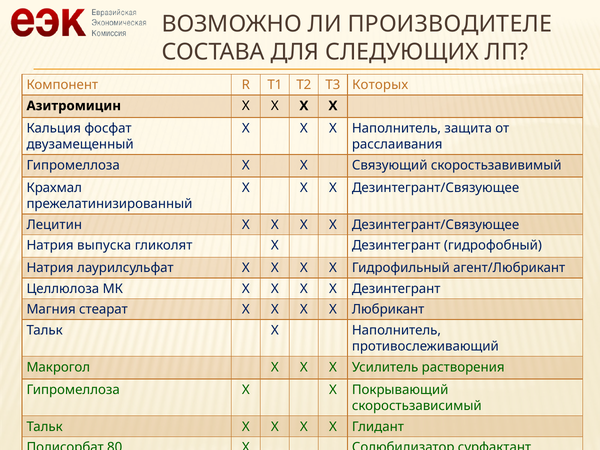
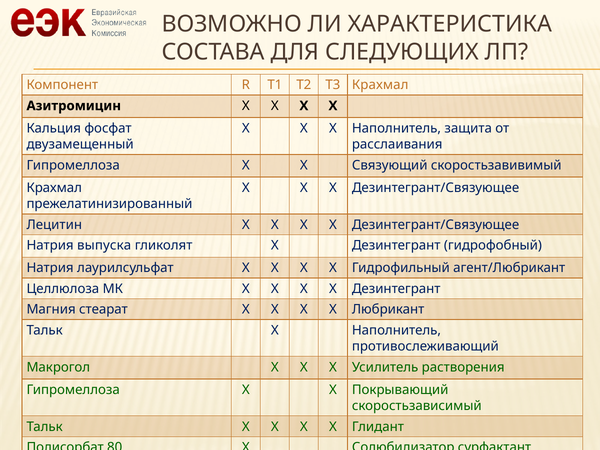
ПРОИЗВОДИТЕЛЕ: ПРОИЗВОДИТЕЛЕ -> ХАРАКТЕРИСТИКА (450, 24)
Т3 Которых: Которых -> Крахмал (380, 85)
